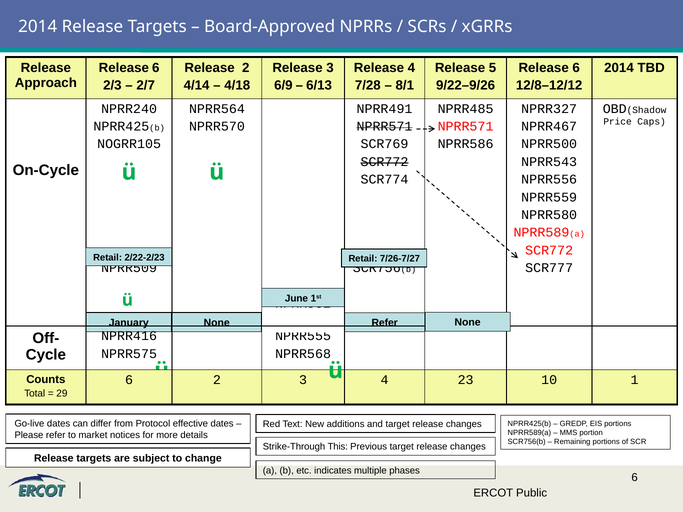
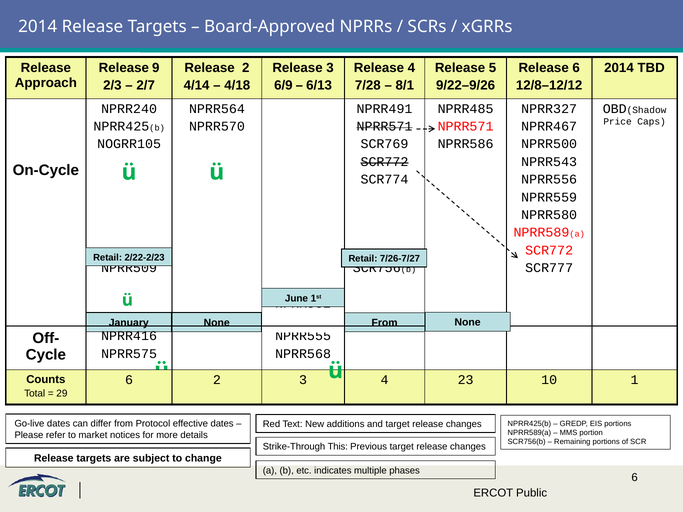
6: 6 -> 9 (156, 68)
Refer: Refer -> From (385, 323)
